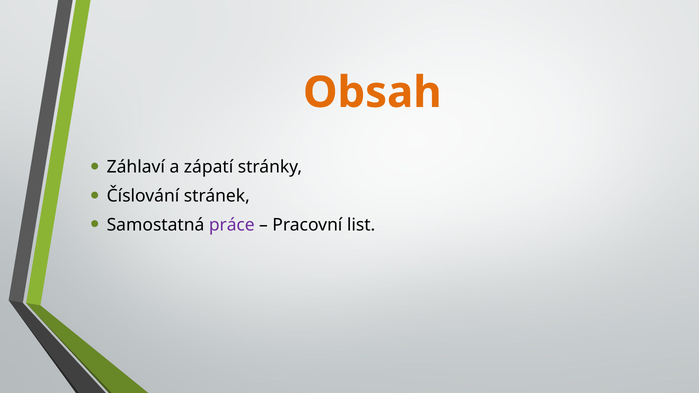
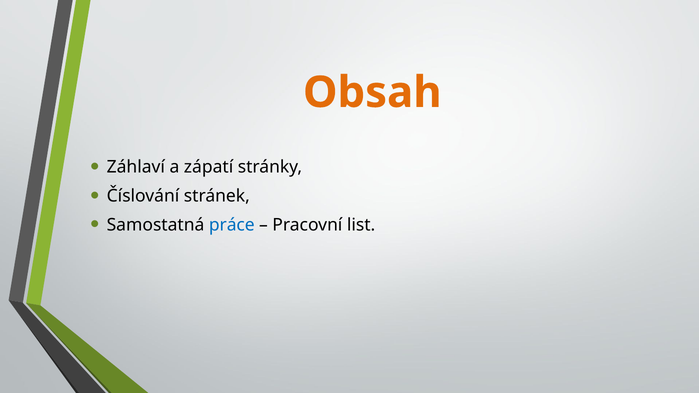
práce colour: purple -> blue (232, 225)
